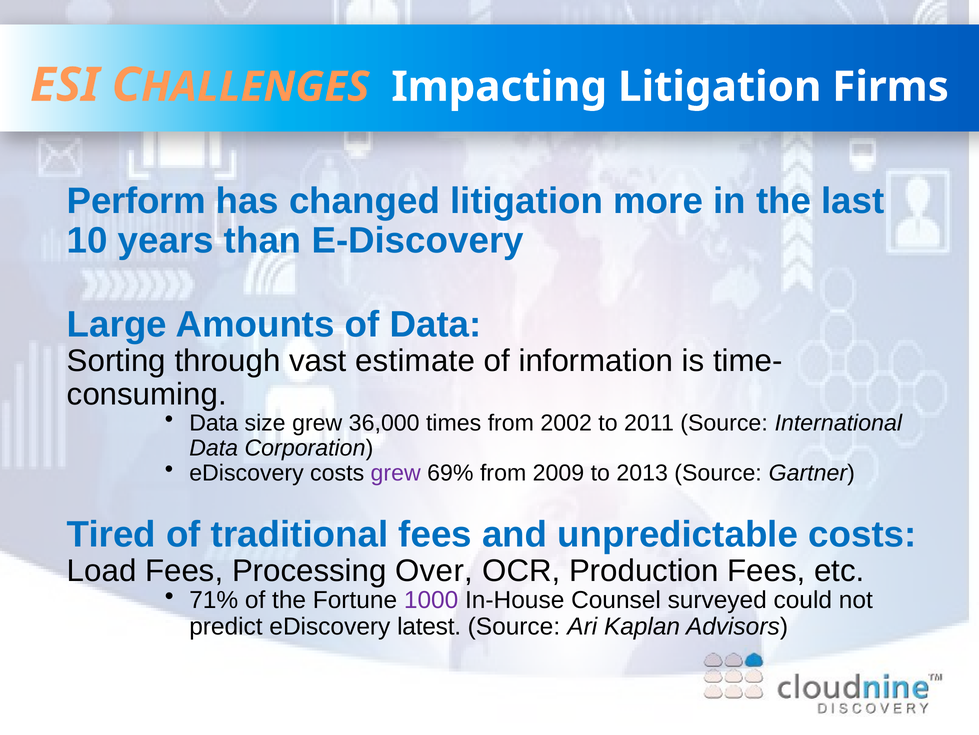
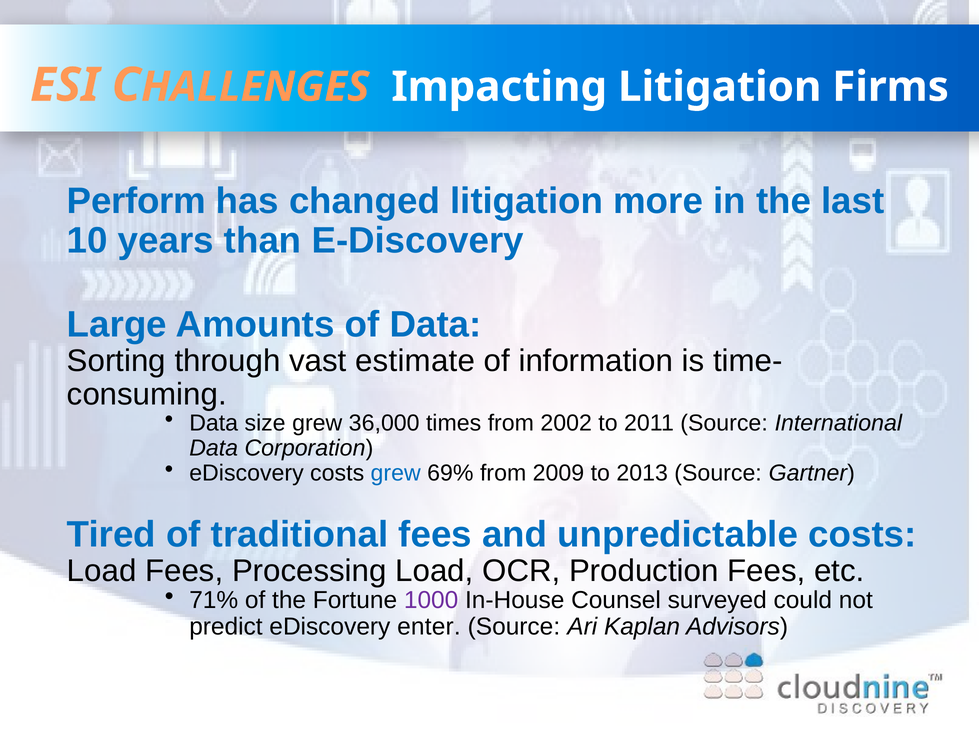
grew colour: purple -> blue (396, 472)
Processing Over: Over -> Load (434, 570)
latest: latest -> enter (429, 626)
